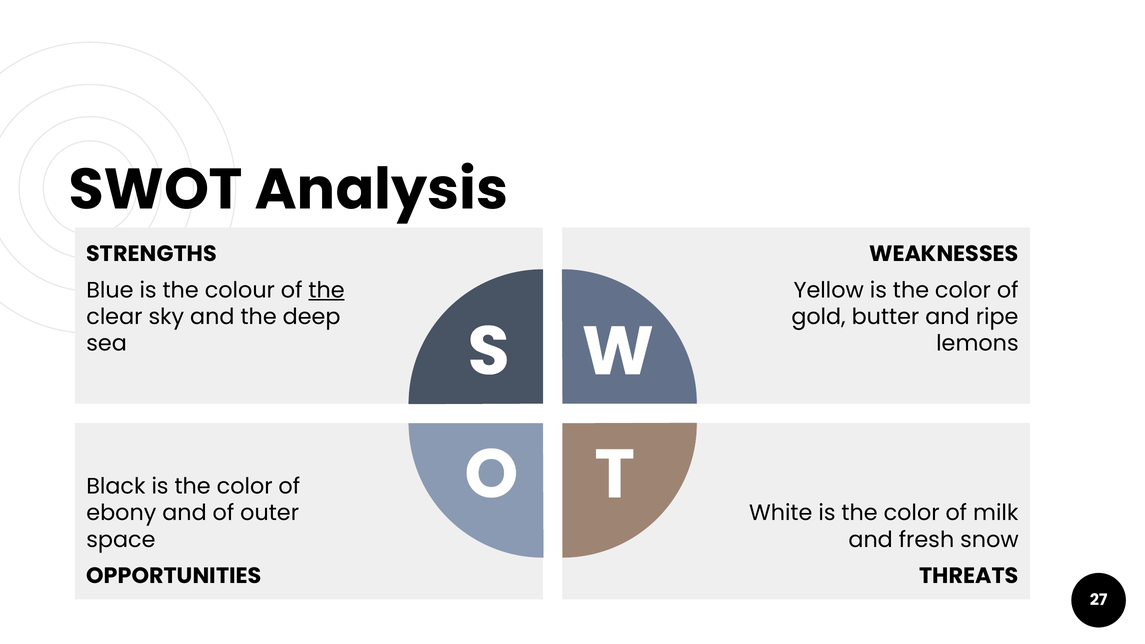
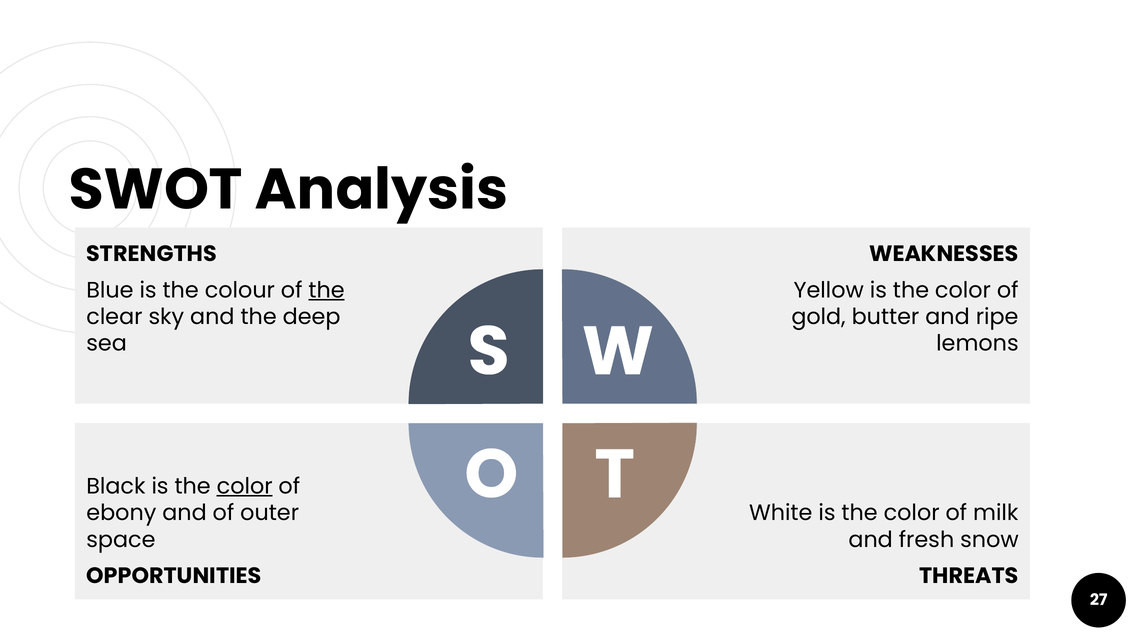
color underline: none -> present (245, 486)
